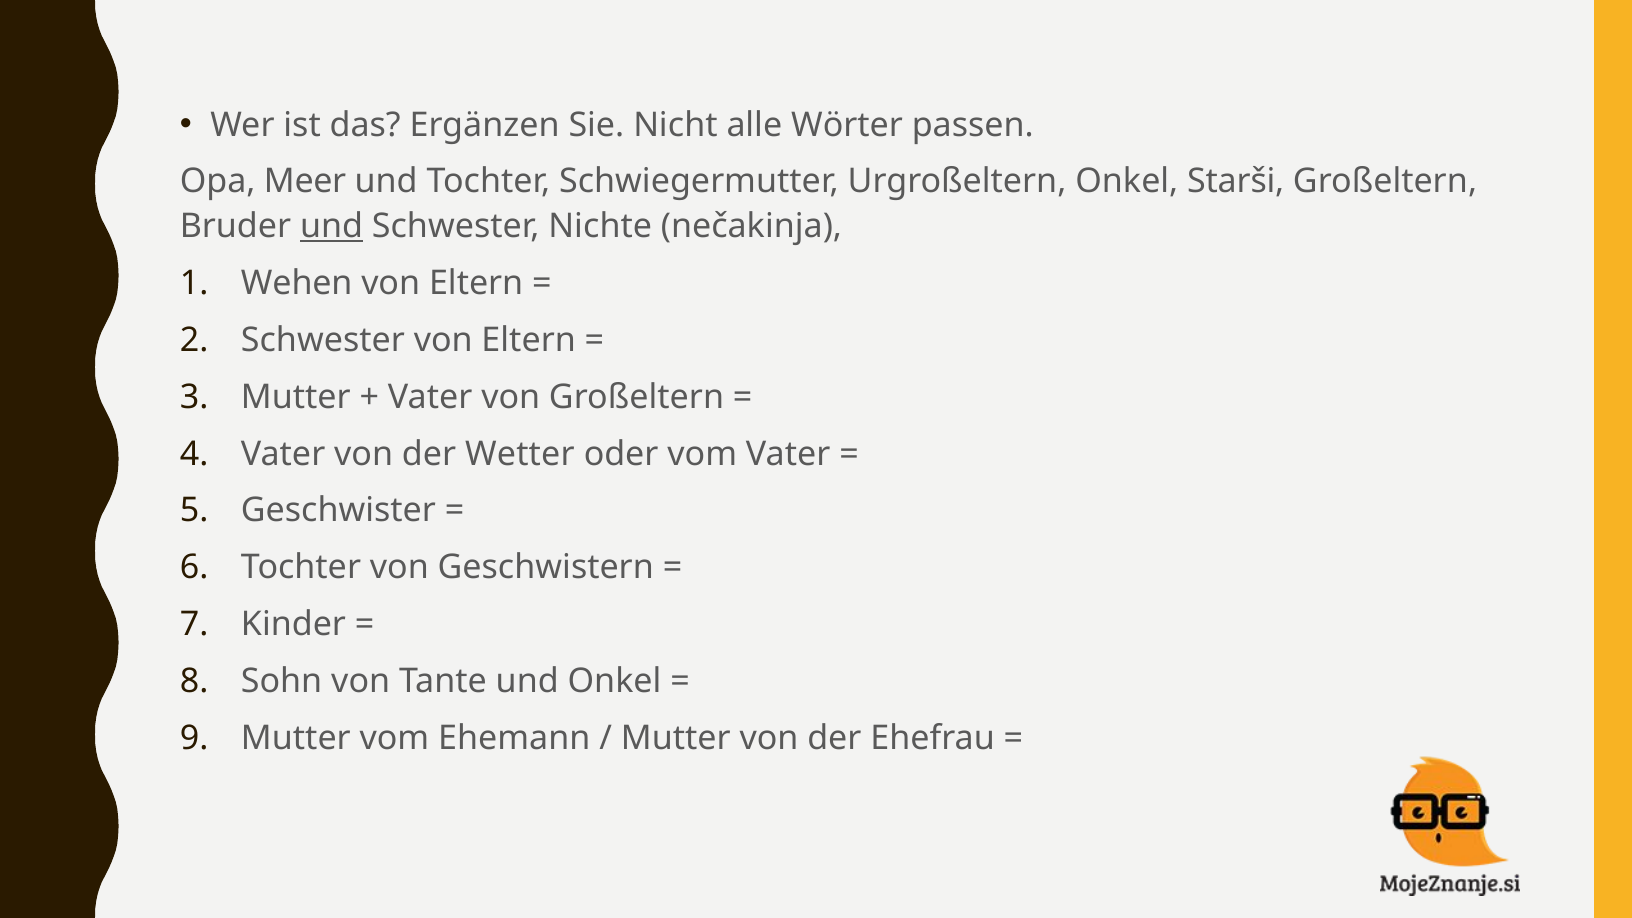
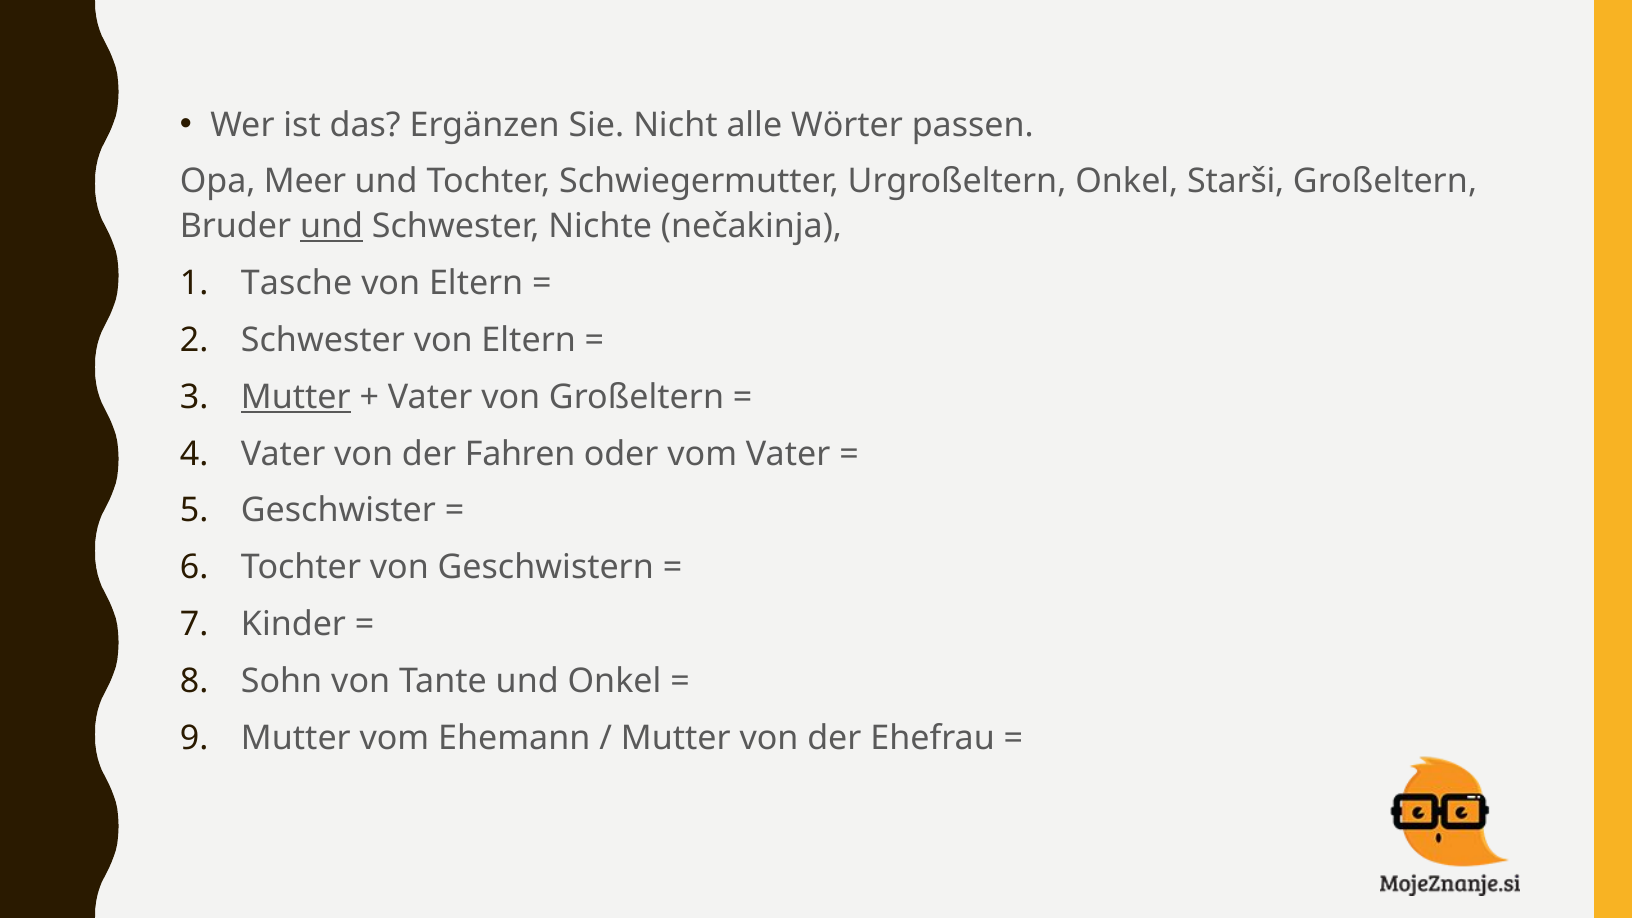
Wehen: Wehen -> Tasche (297, 283)
Mutter underline: none -> present (296, 397)
Wetter: Wetter -> Fahren (520, 454)
